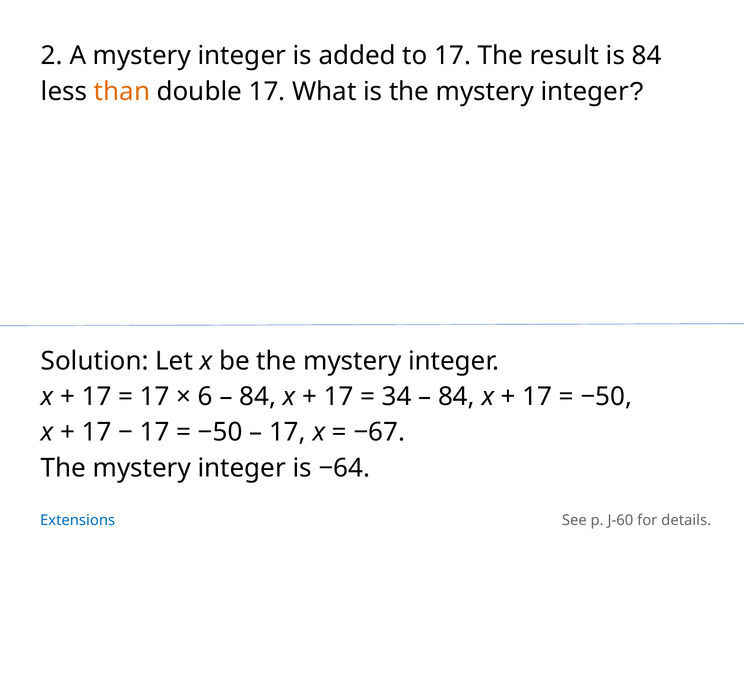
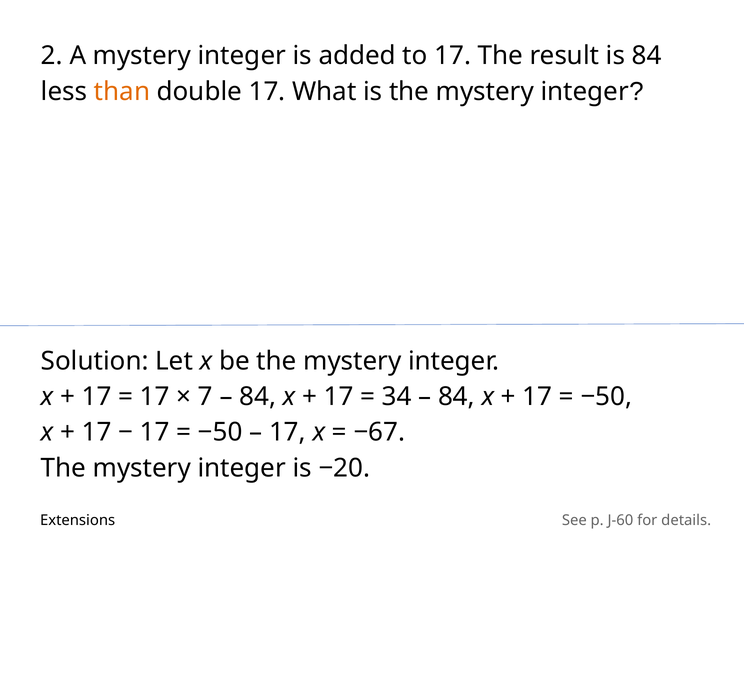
6: 6 -> 7 (205, 396)
−64: −64 -> −20 (344, 468)
Extensions colour: blue -> black (78, 520)
